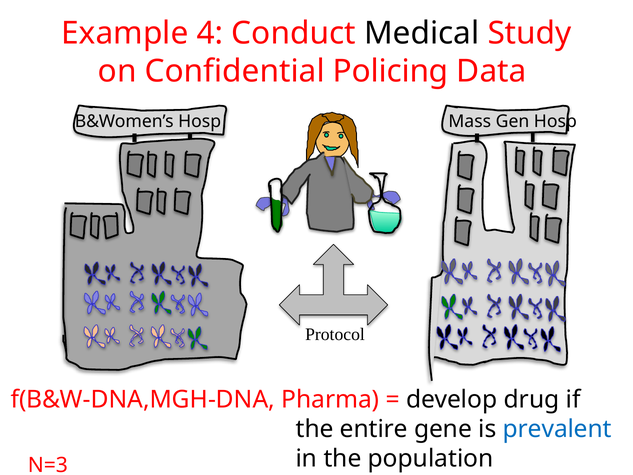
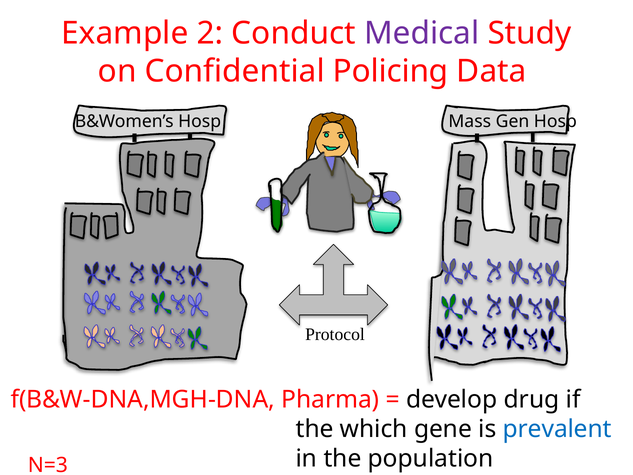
4: 4 -> 2 (210, 33)
Medical colour: black -> purple (422, 33)
entire: entire -> which (374, 429)
